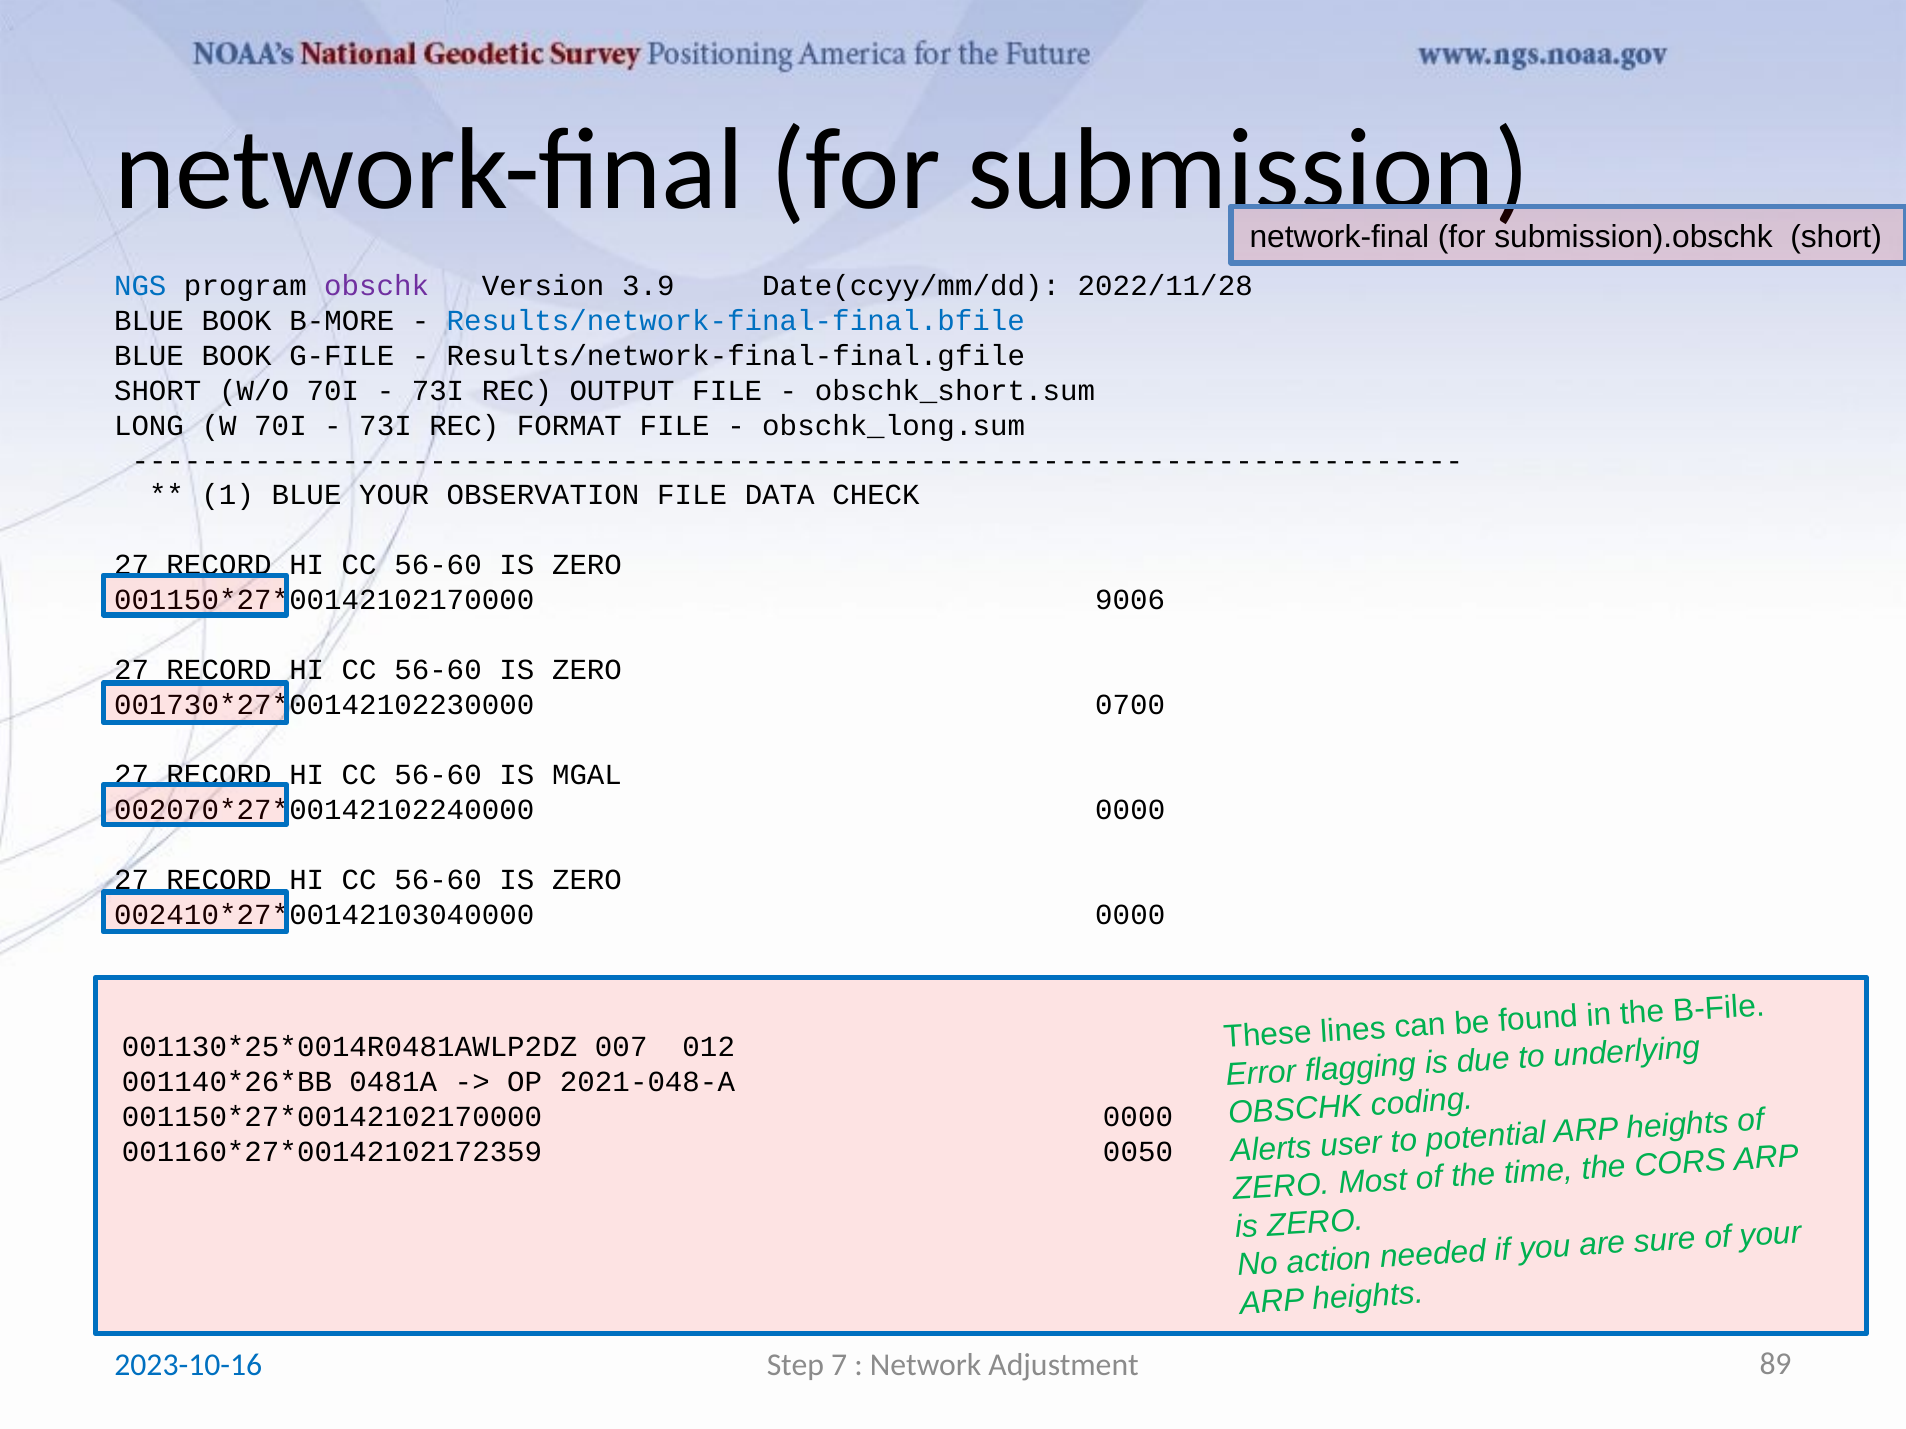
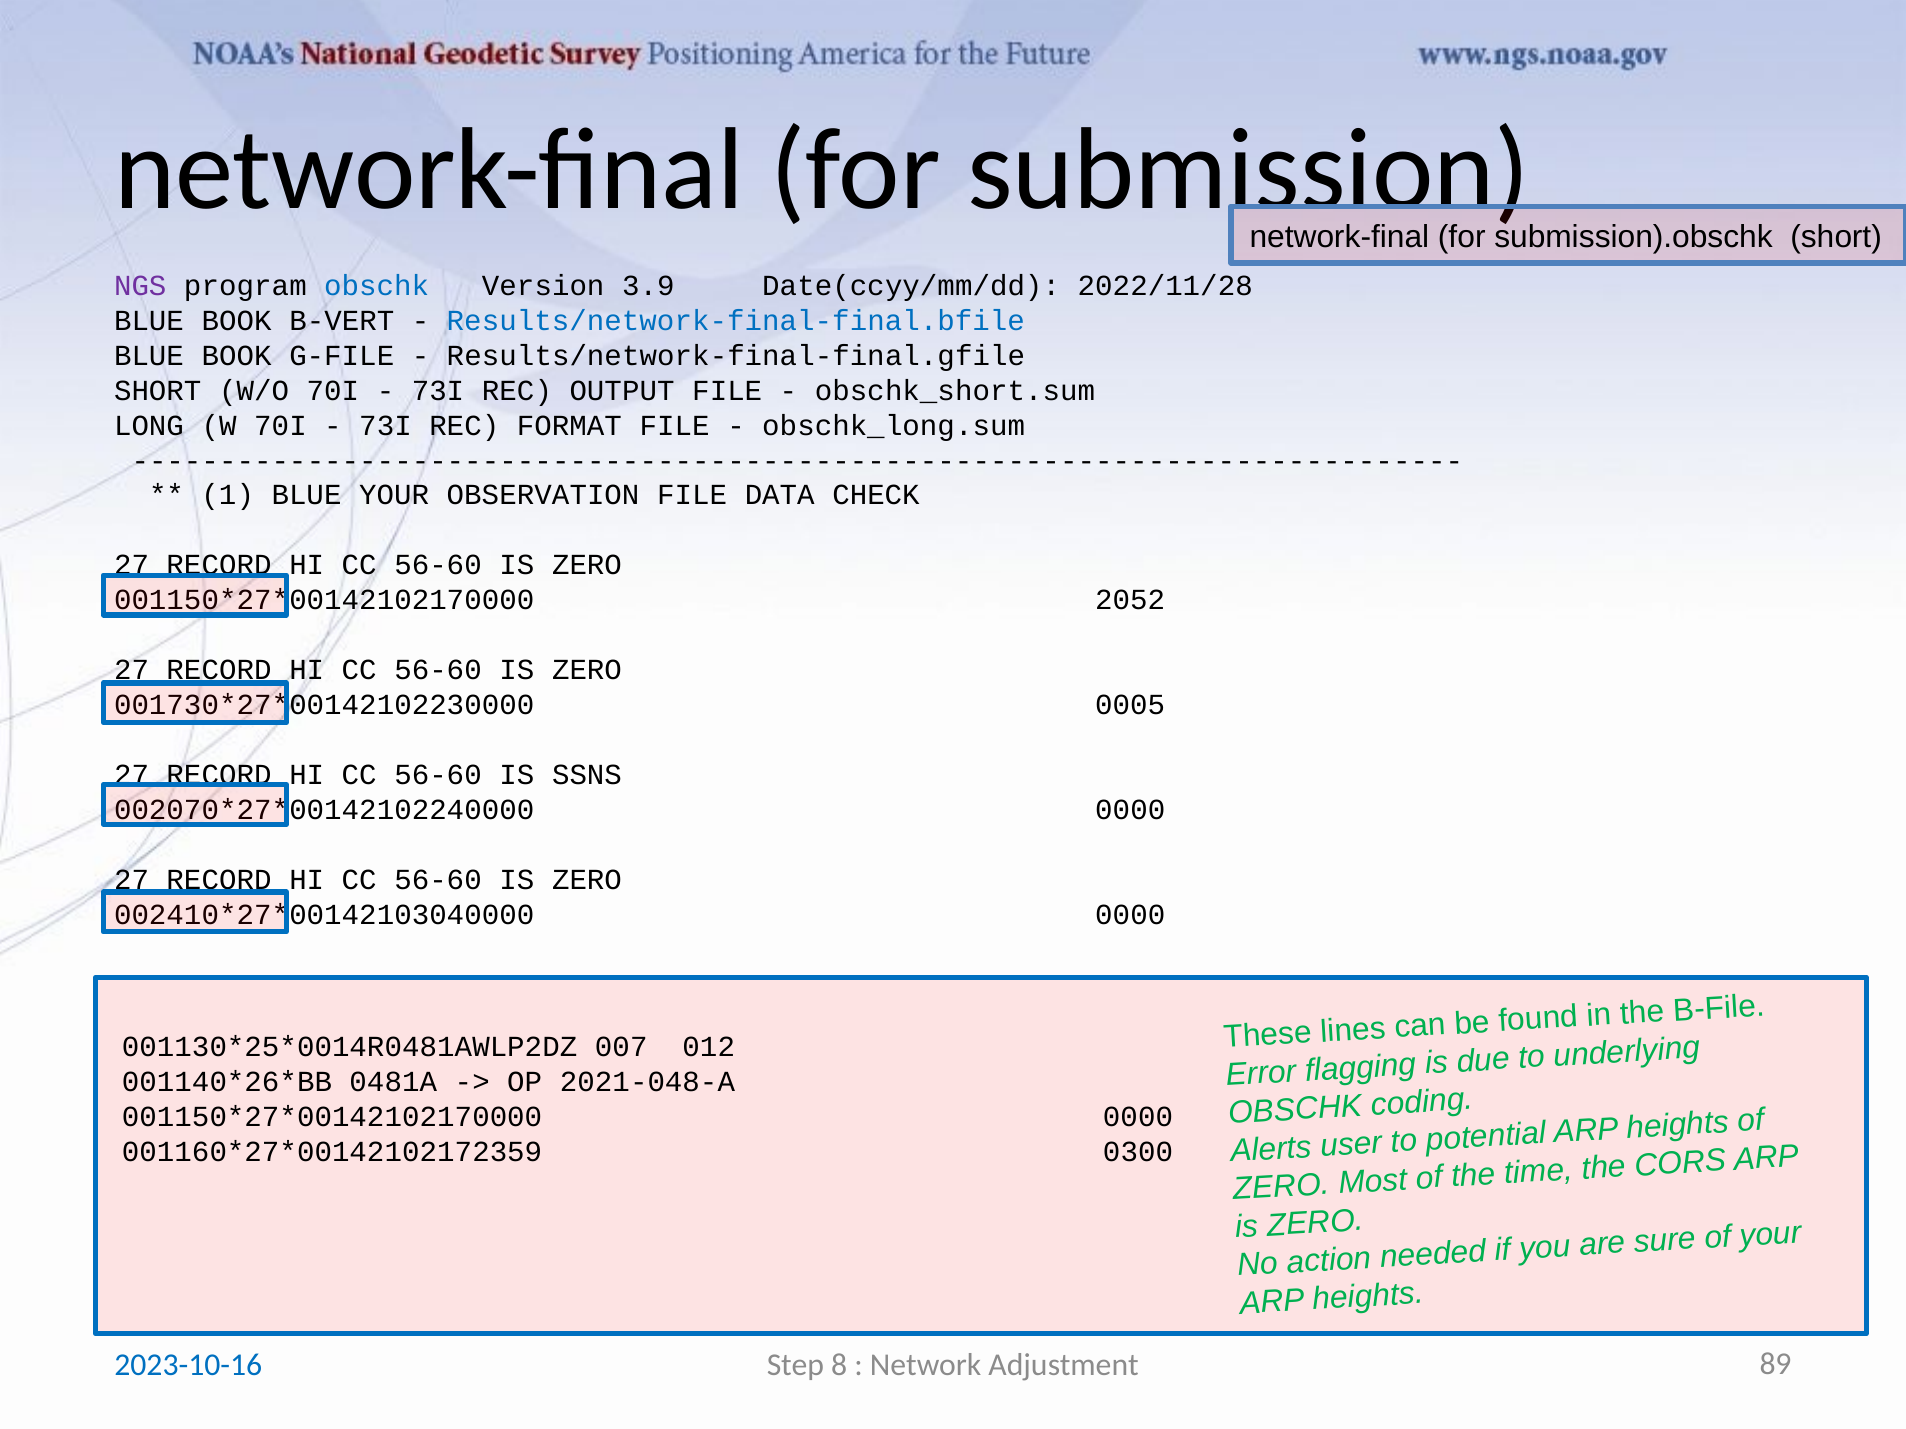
NGS colour: blue -> purple (140, 286)
obschk colour: purple -> blue (377, 286)
B-MORE: B-MORE -> B-VERT (342, 321)
9006: 9006 -> 2052 (1130, 600)
0700: 0700 -> 0005 (1130, 705)
MGAL: MGAL -> SSNS (587, 775)
0050: 0050 -> 0300 (1138, 1152)
7: 7 -> 8 (839, 1365)
